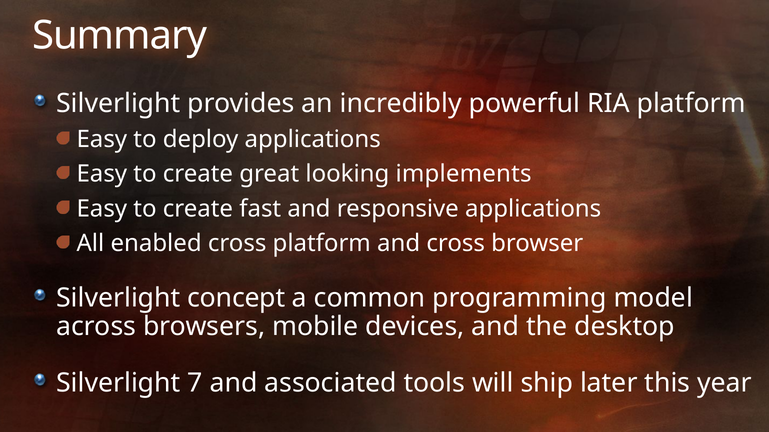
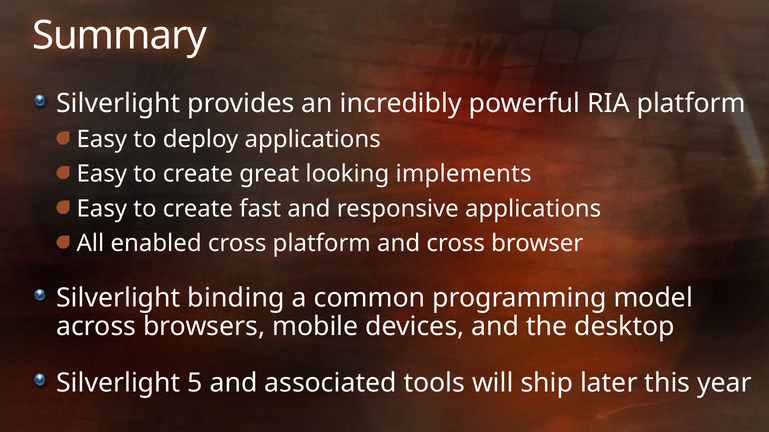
concept: concept -> binding (236, 298)
7: 7 -> 5 (195, 383)
